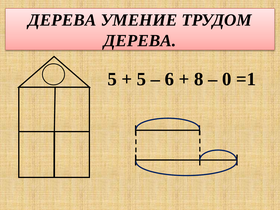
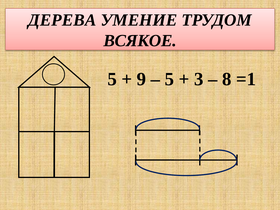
ДЕРЕВА: ДЕРЕВА -> ВСЯКОЕ (140, 41)
5: 5 -> 9 (141, 79)
6: 6 -> 5 (169, 79)
8: 8 -> 3 (199, 79)
0: 0 -> 8 (227, 79)
